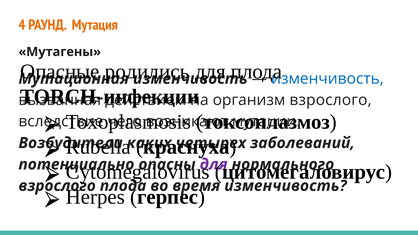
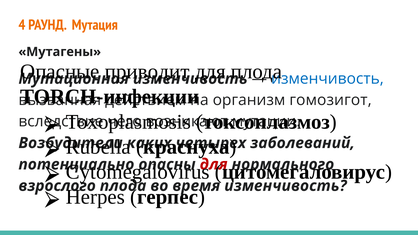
родились: родились -> приводит (147, 72)
организм взрослого: взрослого -> гомозигот (331, 100)
для colour: purple -> red (214, 164)
